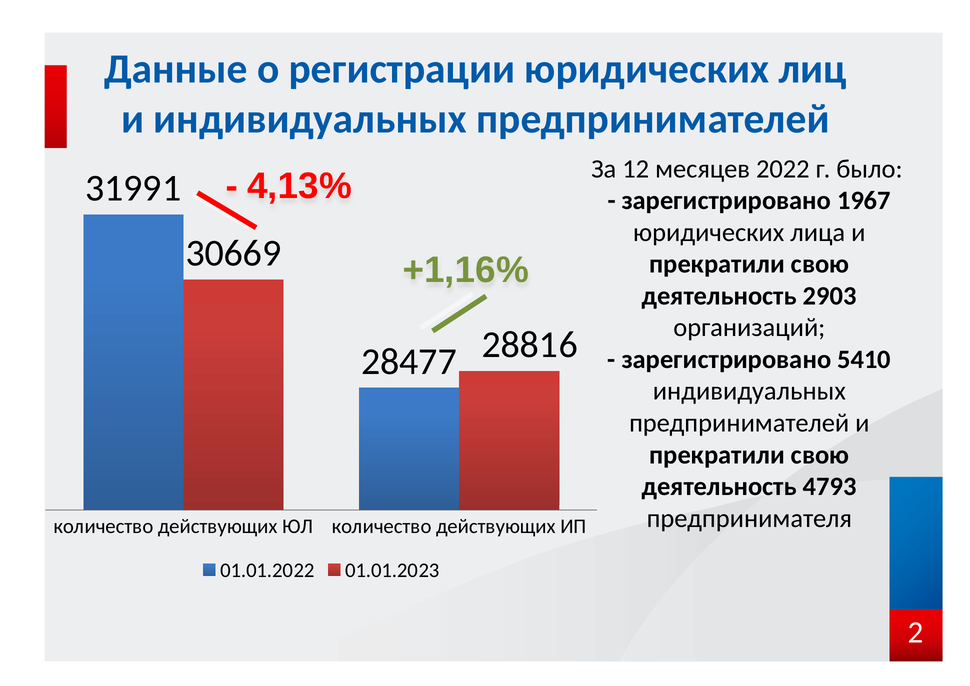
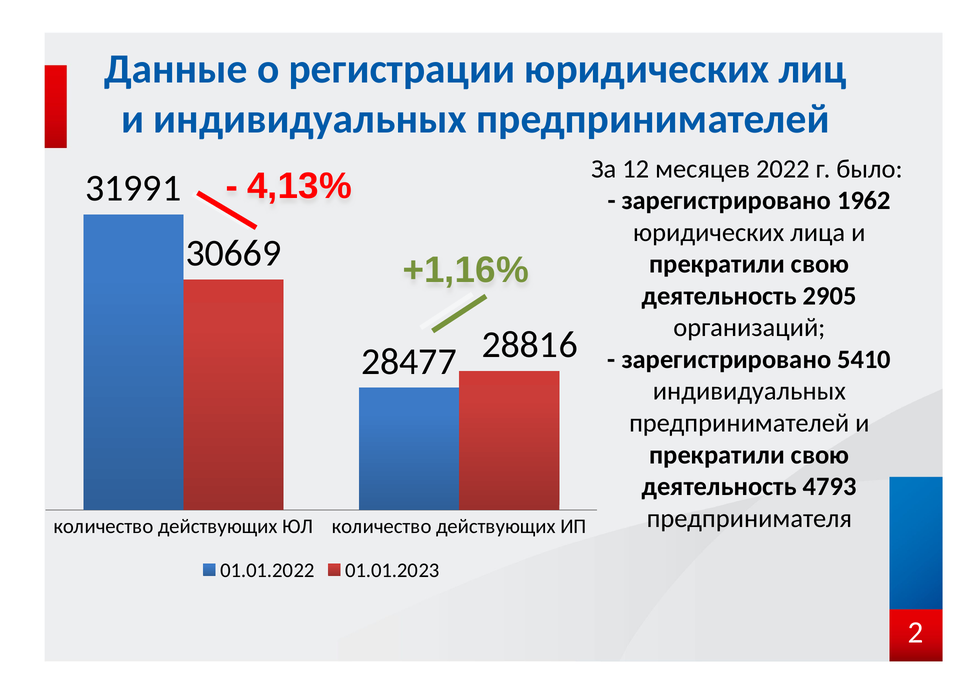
1967: 1967 -> 1962 (864, 201)
2903: 2903 -> 2905 (830, 296)
